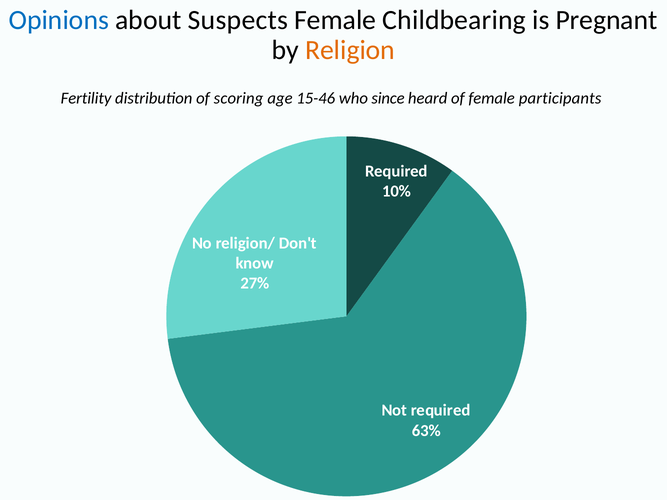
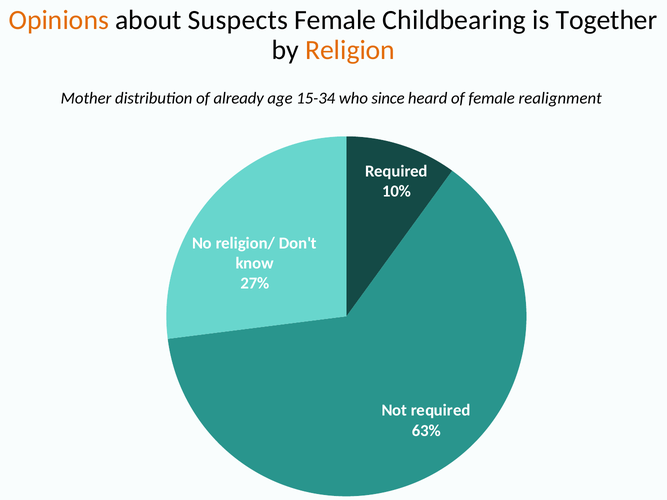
Opinions colour: blue -> orange (59, 20)
Pregnant: Pregnant -> Together (607, 20)
Fertility: Fertility -> Mother (86, 98)
scoring: scoring -> already (239, 98)
15-46: 15-46 -> 15-34 (316, 98)
participants: participants -> realignment (560, 98)
